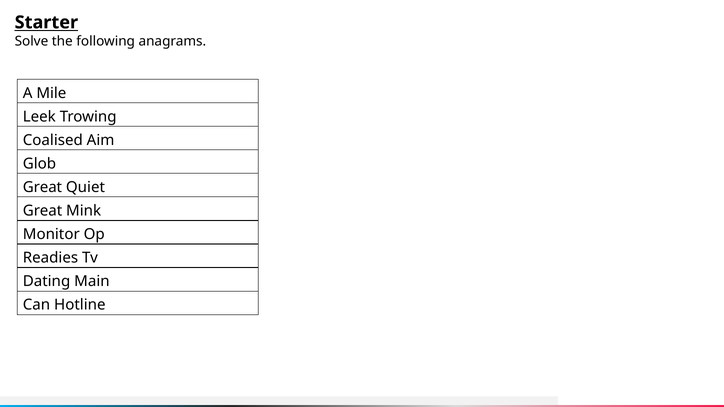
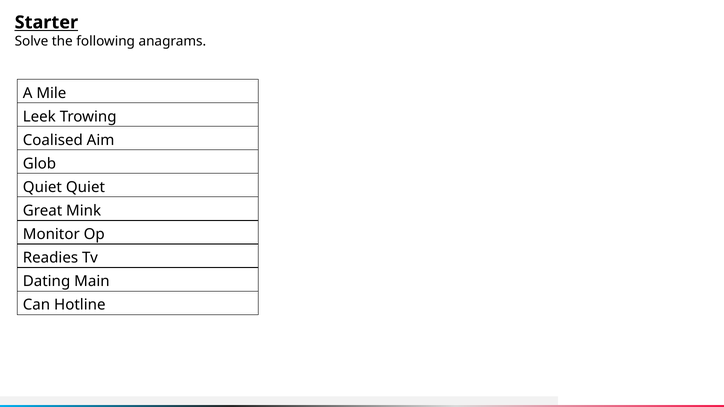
Great: Great -> Quiet (42, 187)
